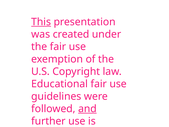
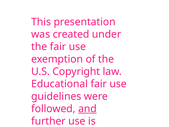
This underline: present -> none (41, 22)
